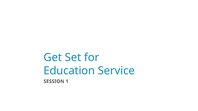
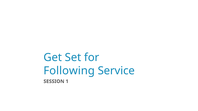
Education: Education -> Following (69, 71)
